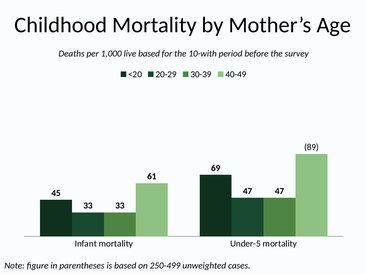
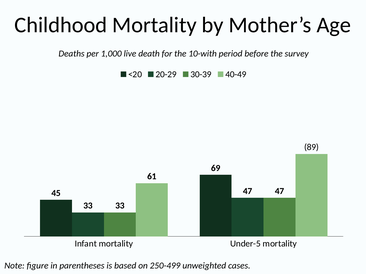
live based: based -> death (149, 54)
